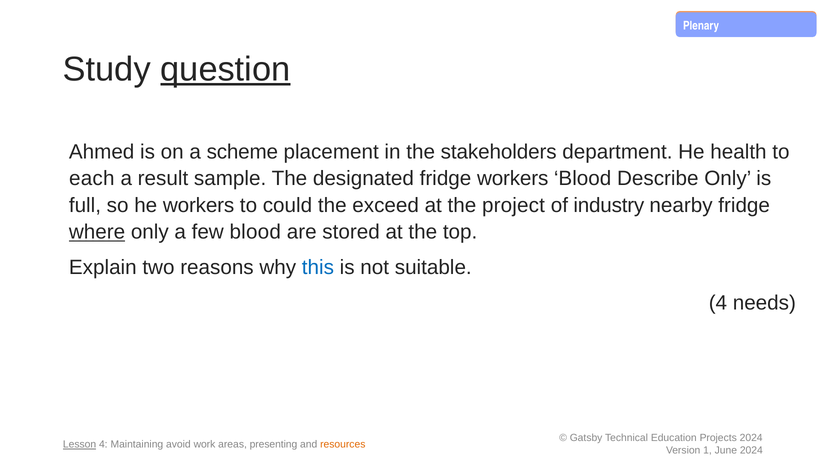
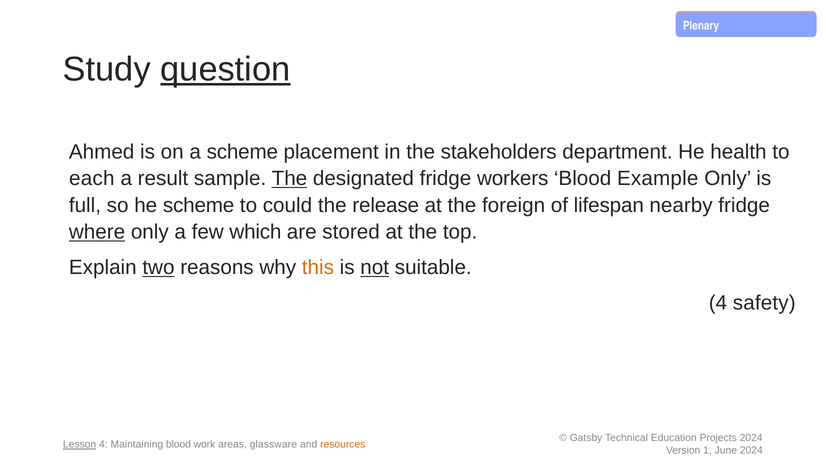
The underline: none -> present (289, 178)
Describe: Describe -> Example (658, 178)
he workers: workers -> scheme (199, 205)
exceed: exceed -> release (386, 205)
project: project -> foreign (514, 205)
industry: industry -> lifespan (609, 205)
few blood: blood -> which (255, 232)
two underline: none -> present (158, 267)
this colour: blue -> orange (318, 267)
not underline: none -> present (375, 267)
needs: needs -> safety (764, 303)
Maintaining avoid: avoid -> blood (178, 444)
presenting: presenting -> glassware (273, 444)
